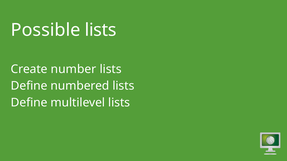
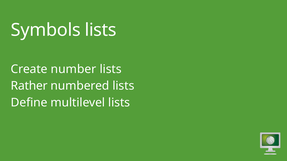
Possible: Possible -> Symbols (46, 30)
Define: Define -> Rather (29, 86)
